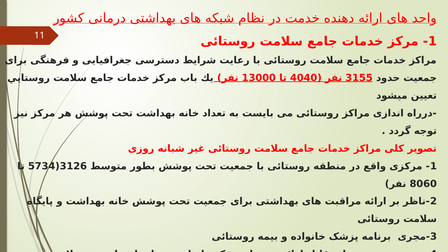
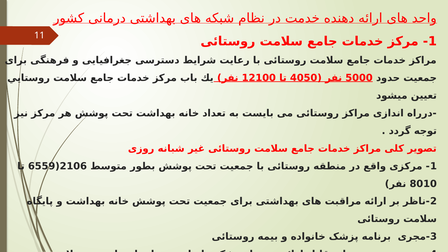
13000: 13000 -> 12100 (259, 78)
4040: 4040 -> 4050 (304, 78)
3155: 3155 -> 5000 (359, 78)
5734: 5734 -> 6559 (42, 166)
3126: 3126 -> 2106 (73, 166)
8060: 8060 -> 8010 (423, 184)
